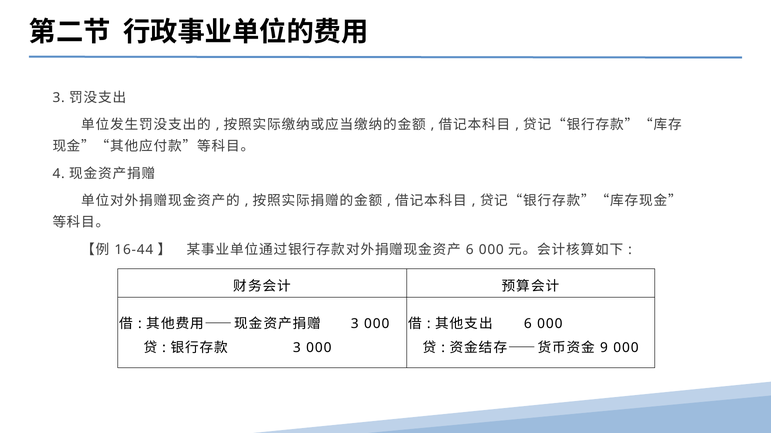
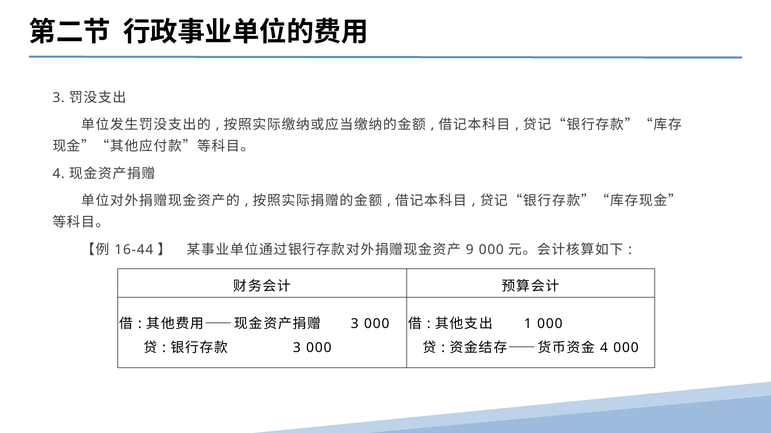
6: 6 -> 9 (470, 250)
6: 6 -> 1 (528, 324)
9: 9 -> 4 (604, 348)
